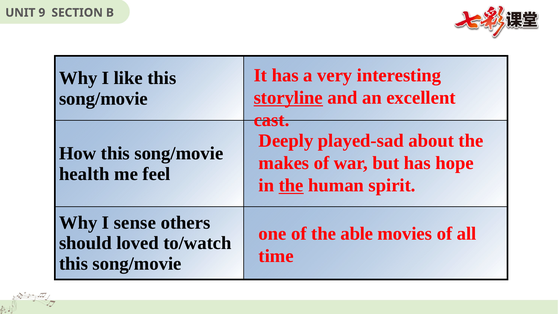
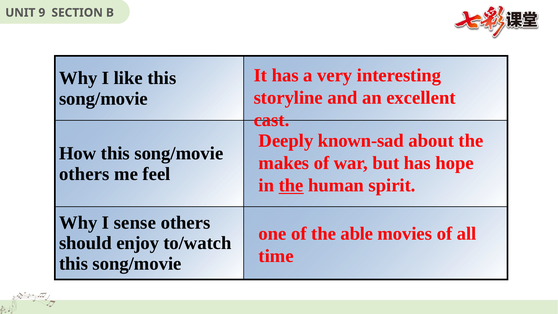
storyline underline: present -> none (288, 98)
played-sad: played-sad -> known-sad (361, 141)
health: health -> others (84, 174)
loved: loved -> enjoy (138, 243)
